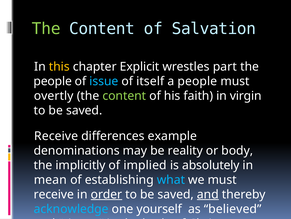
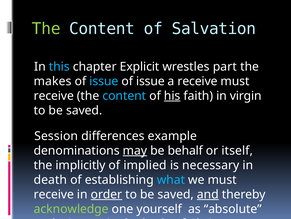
this colour: yellow -> light blue (59, 66)
people: people -> makes (53, 81)
itself: itself -> issue (150, 81)
a people: people -> receive (198, 81)
overtly: overtly -> receive (54, 95)
content colour: light green -> light blue (124, 95)
his underline: none -> present (172, 95)
Receive: Receive -> Session (56, 136)
may underline: none -> present (135, 150)
reality: reality -> behalf (185, 150)
or body: body -> itself (237, 150)
absolutely: absolutely -> necessary (211, 165)
mean: mean -> death (50, 179)
acknowledge colour: light blue -> light green (71, 208)
believed: believed -> absolute (233, 208)
